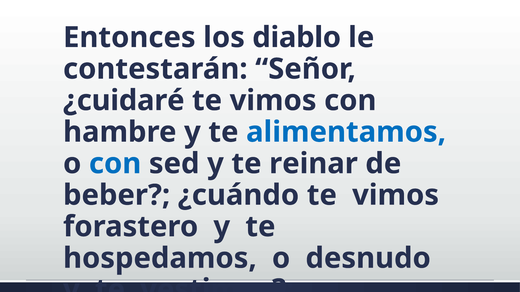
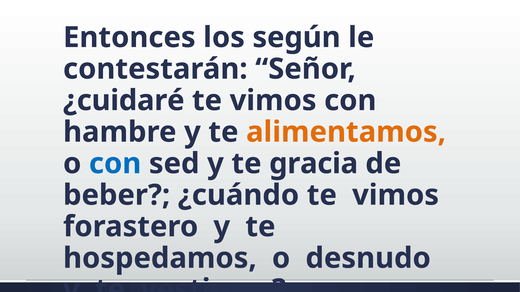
diablo: diablo -> según (297, 38)
alimentamos colour: blue -> orange (346, 132)
reinar: reinar -> gracia (314, 164)
